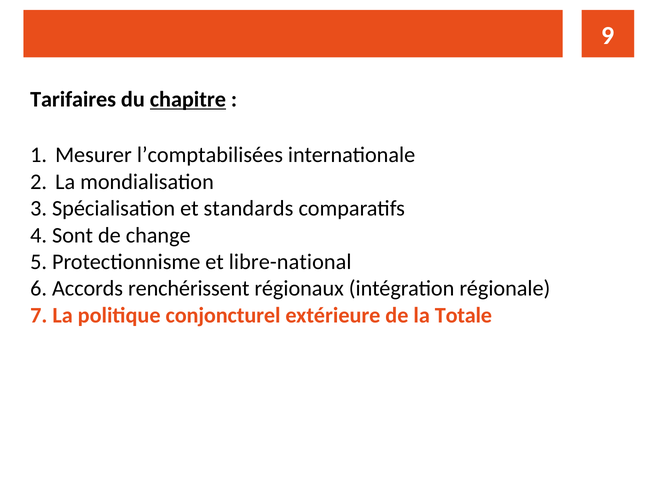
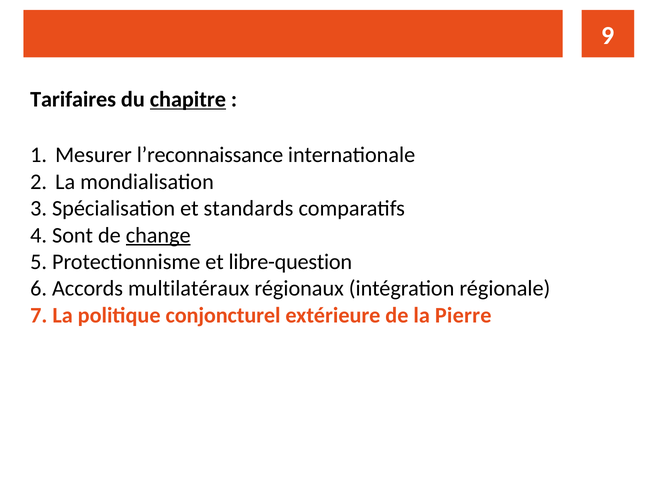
l’comptabilisées: l’comptabilisées -> l’reconnaissance (210, 155)
change underline: none -> present (158, 235)
libre-national: libre-national -> libre-question (290, 262)
renchérissent: renchérissent -> multilatéraux (189, 288)
Totale: Totale -> Pierre (463, 315)
